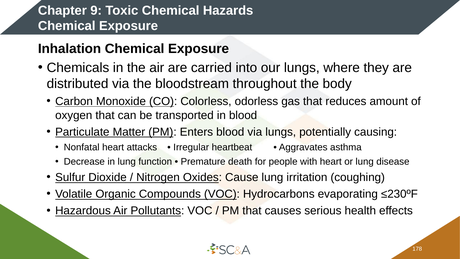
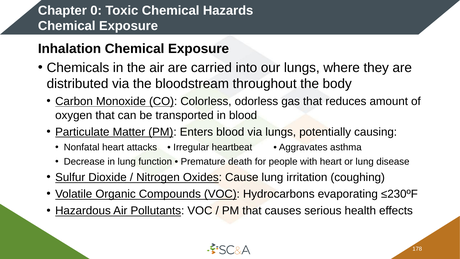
9: 9 -> 0 (96, 10)
